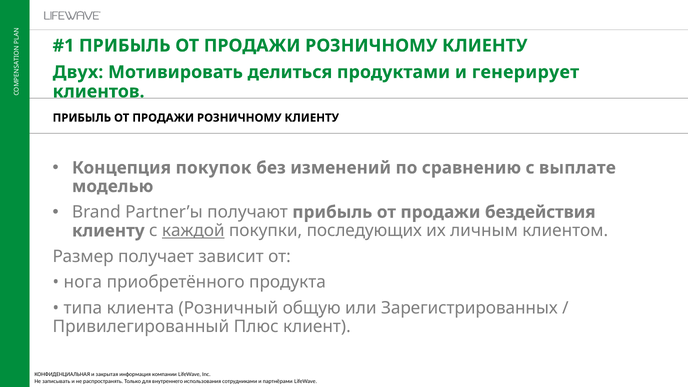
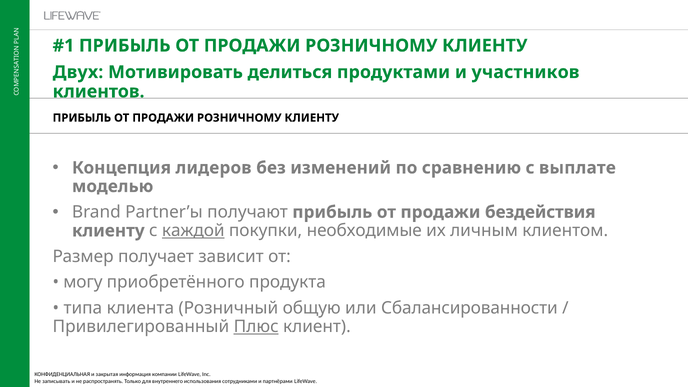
генерирует: генерирует -> участников (526, 72)
покупок: покупок -> лидеров (214, 168)
последующих: последующих -> необходимые (364, 231)
нога: нога -> могу (83, 282)
Зарегистрированных: Зарегистрированных -> Сбалансированности (469, 308)
Плюс underline: none -> present (256, 326)
